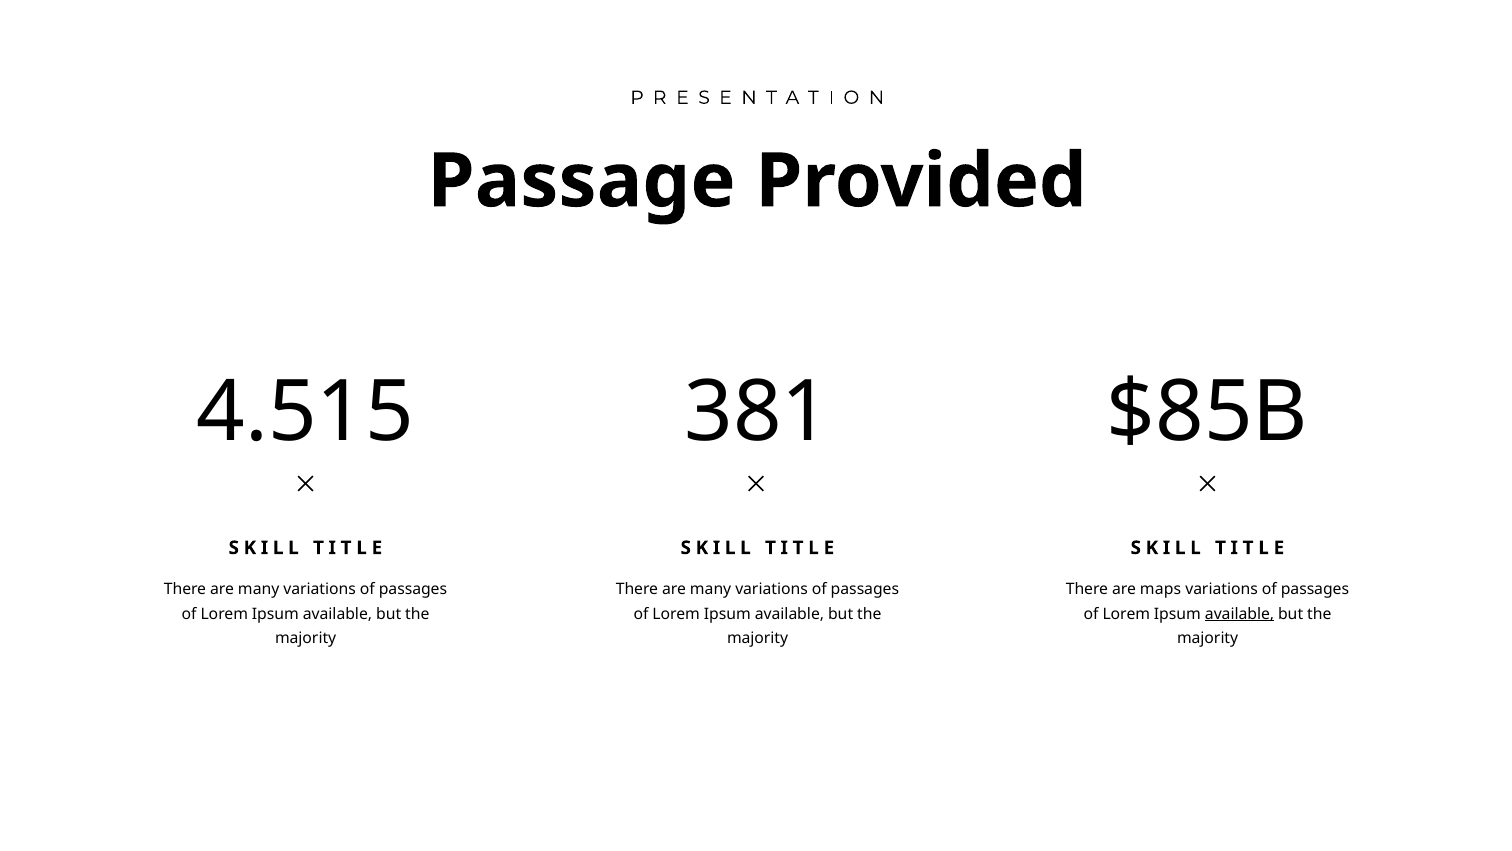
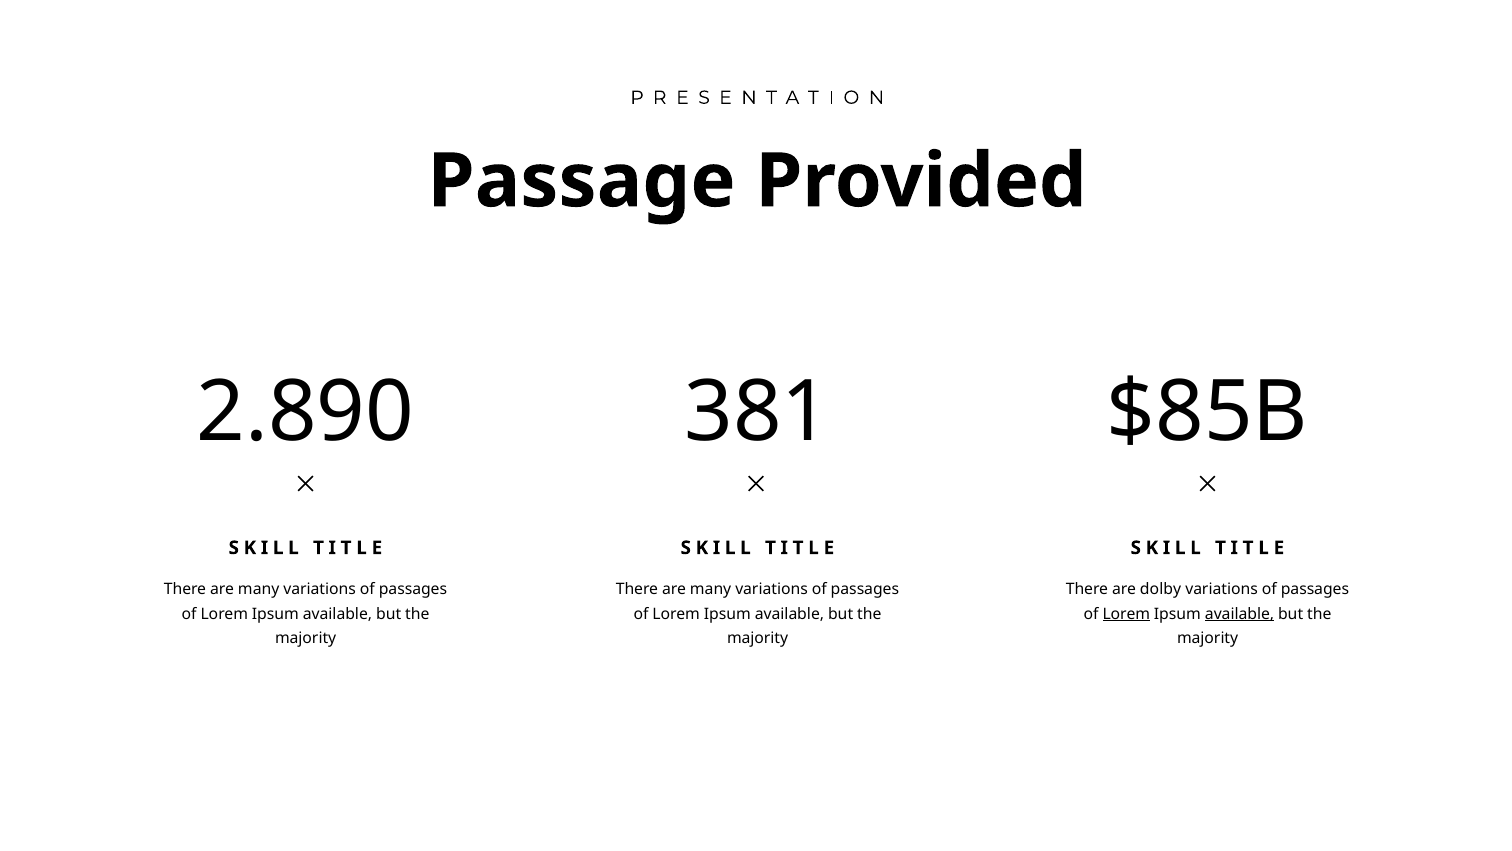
4.515: 4.515 -> 2.890 (305, 413)
maps: maps -> dolby (1161, 589)
Lorem underline: none -> present (1126, 614)
